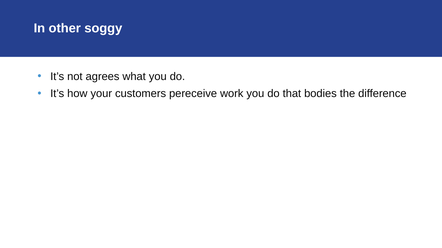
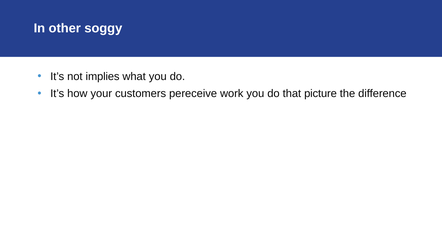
agrees: agrees -> implies (103, 77)
bodies: bodies -> picture (320, 94)
